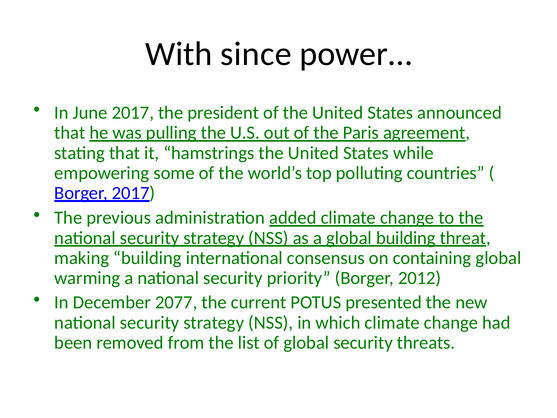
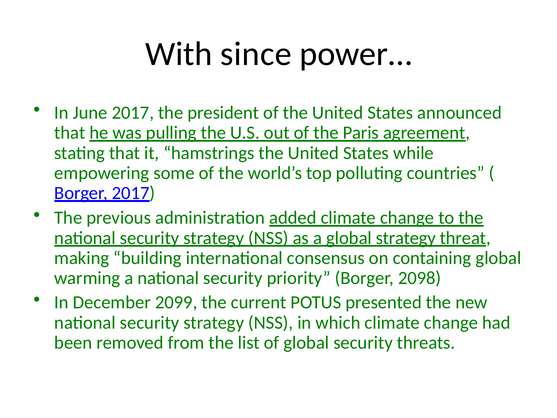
global building: building -> strategy (406, 238)
2012: 2012 -> 2098 (420, 278)
2077: 2077 -> 2099 (176, 302)
